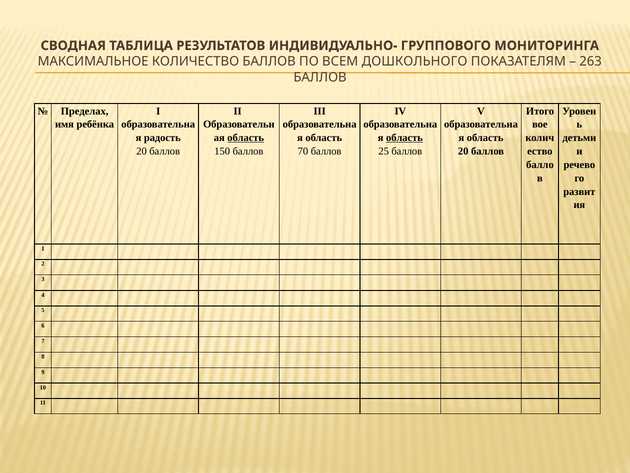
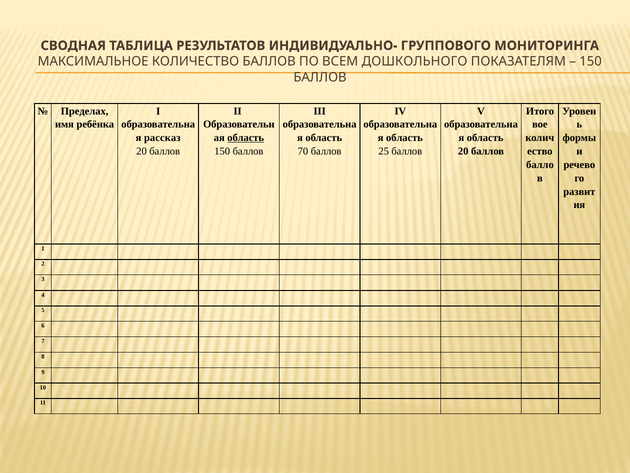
263: 263 -> 150 (591, 61)
радость: радость -> рассказ (162, 138)
область underline: present -> none (404, 138)
детьми: детьми -> формы (579, 138)
